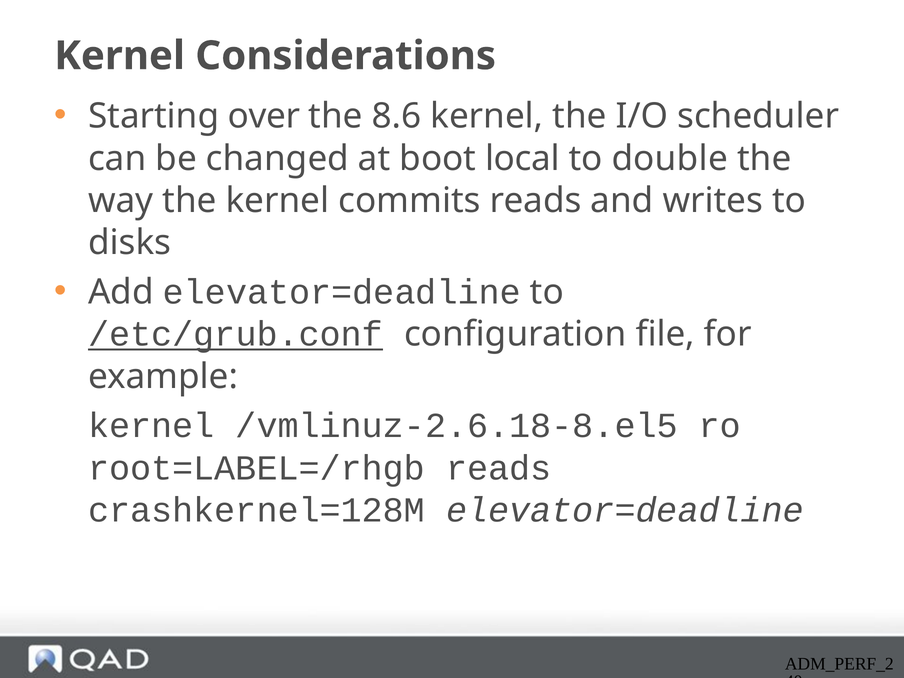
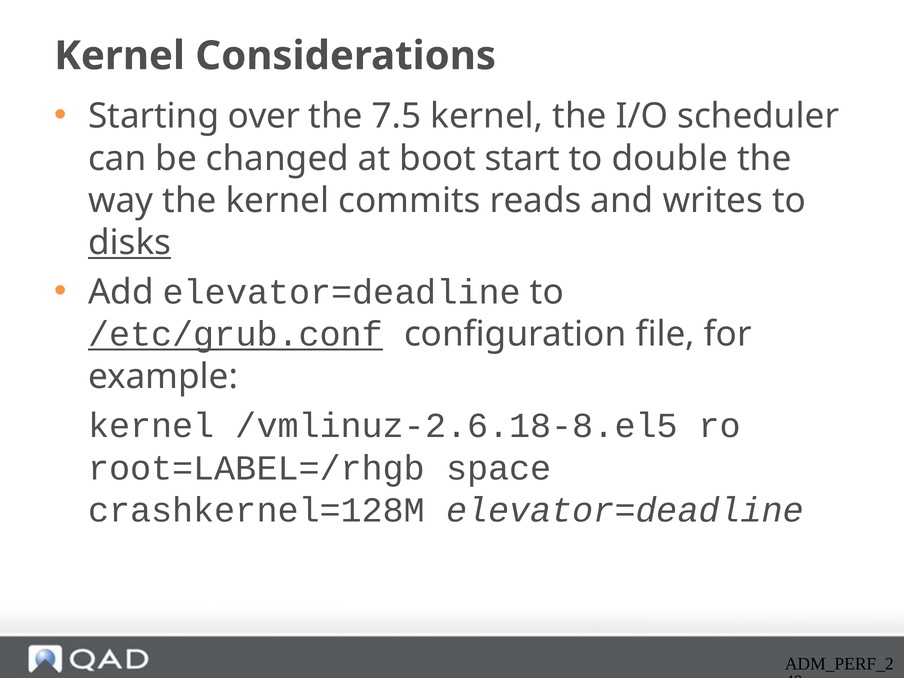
8.6: 8.6 -> 7.5 (396, 116)
local: local -> start (523, 158)
disks underline: none -> present (130, 243)
root=LABEL=/rhgb reads: reads -> space (499, 468)
